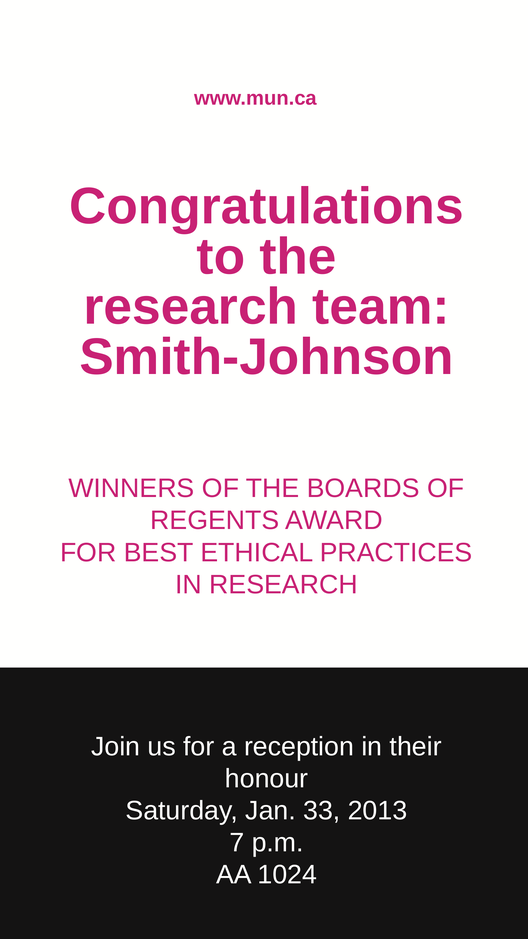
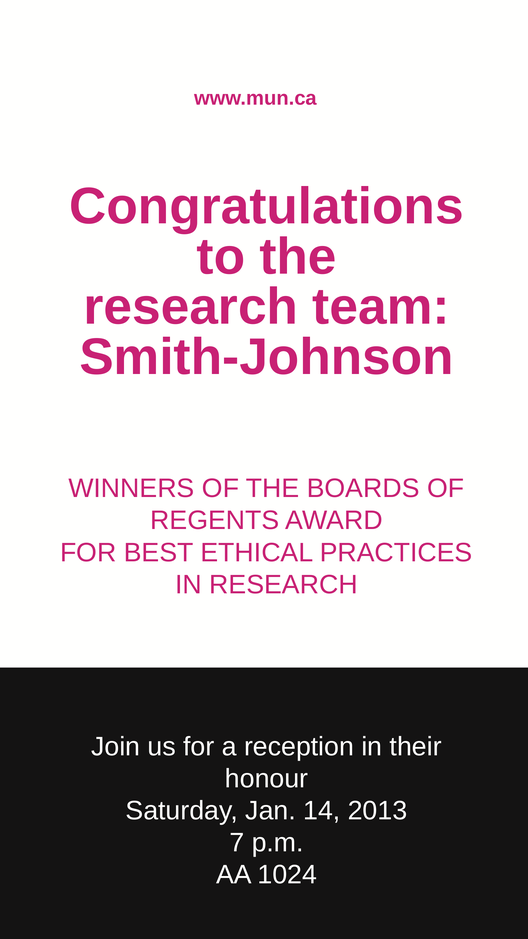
33: 33 -> 14 (322, 810)
